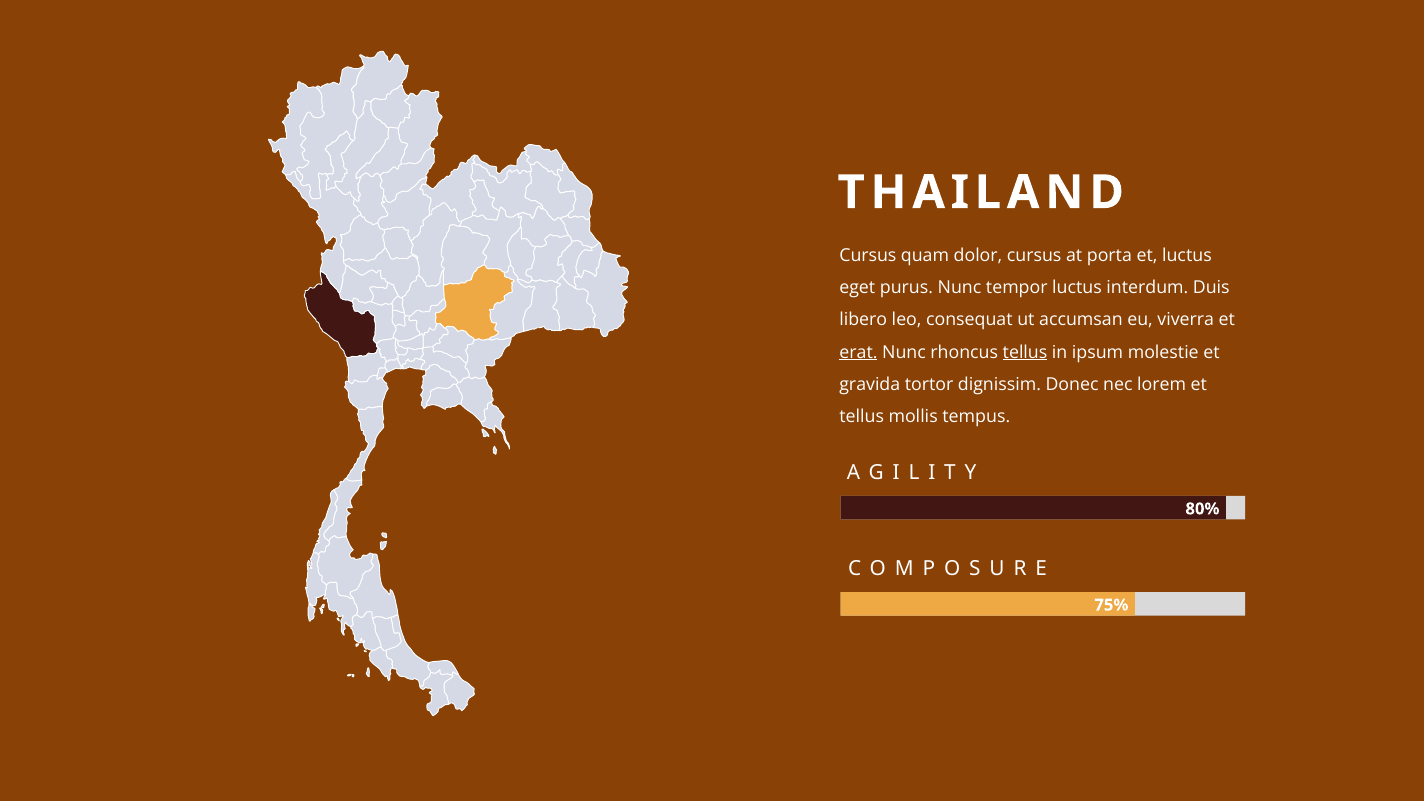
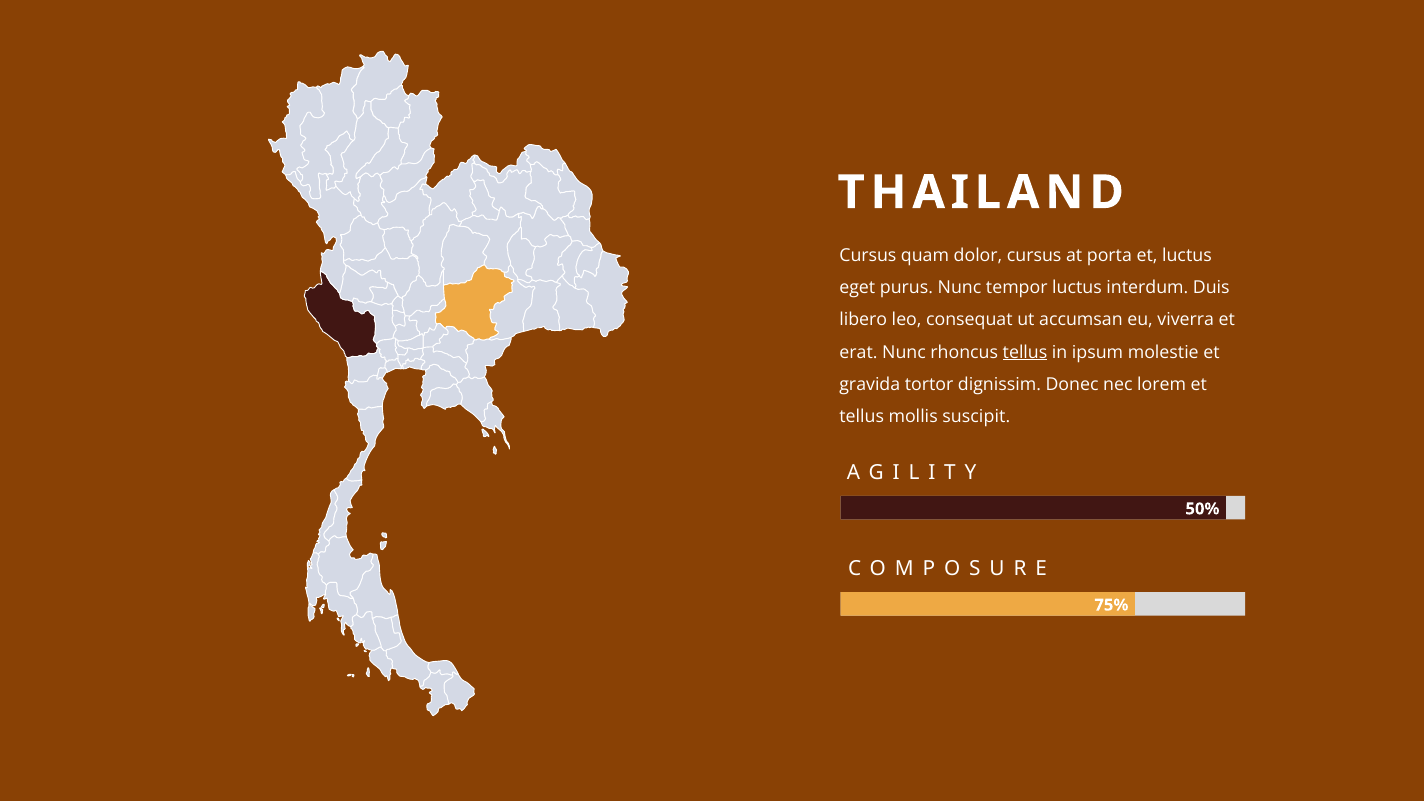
erat underline: present -> none (858, 352)
tempus: tempus -> suscipit (976, 416)
80%: 80% -> 50% (1202, 509)
